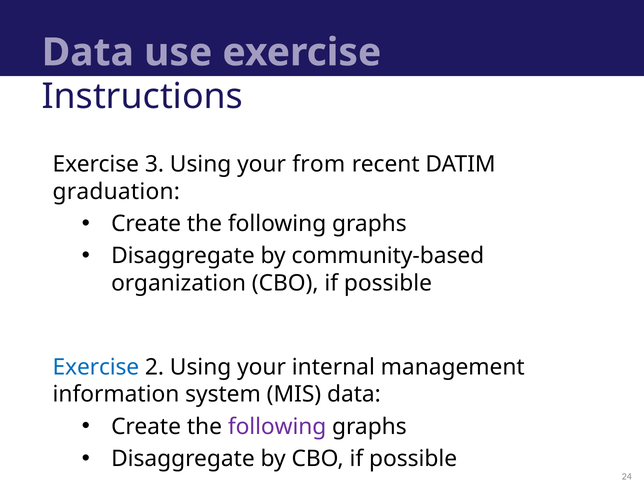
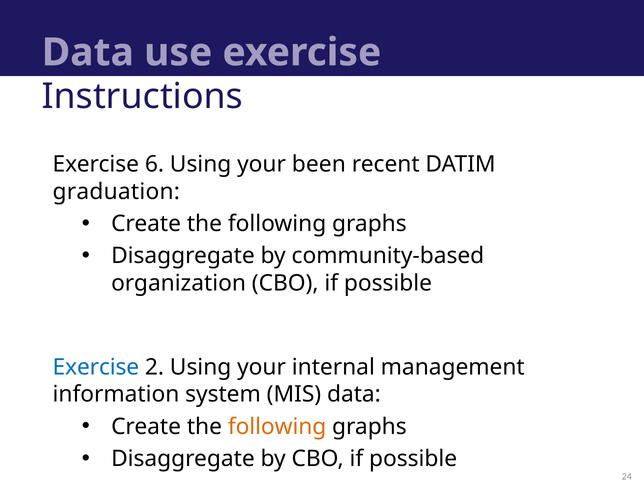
3: 3 -> 6 (154, 165)
from: from -> been (319, 165)
following colour: purple -> orange (277, 427)
